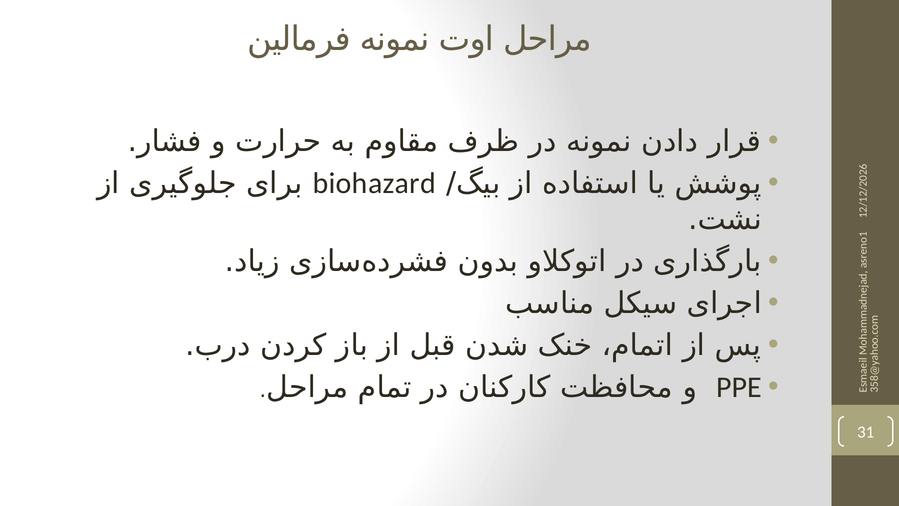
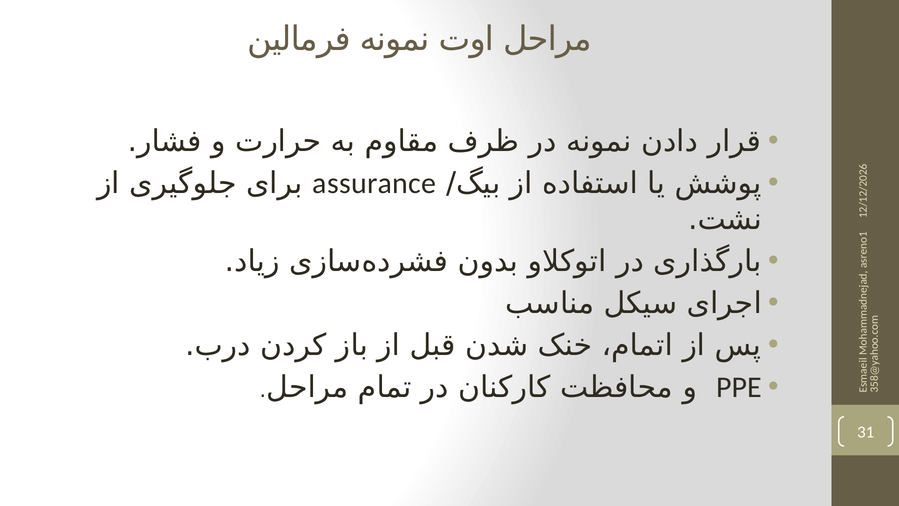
biohazard: biohazard -> assurance (374, 183)
